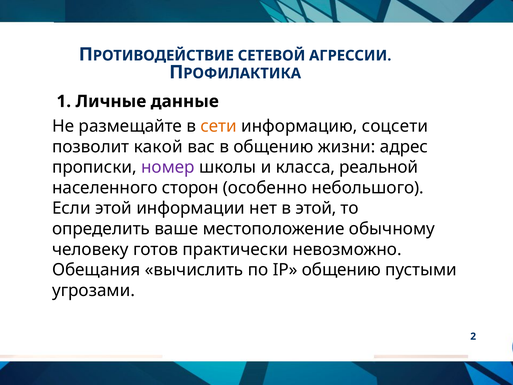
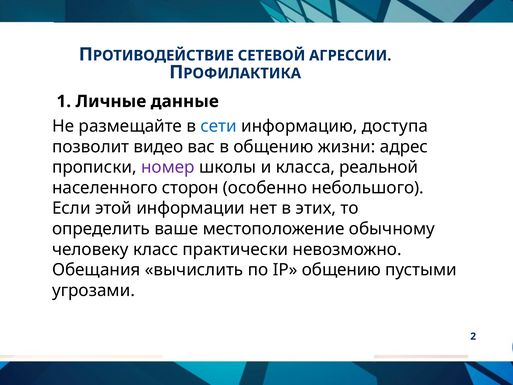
сети colour: orange -> blue (219, 126)
соцсети: соцсети -> доступа (395, 126)
какой: какой -> видео (158, 147)
в этой: этой -> этих (316, 208)
готов: готов -> класс (156, 249)
